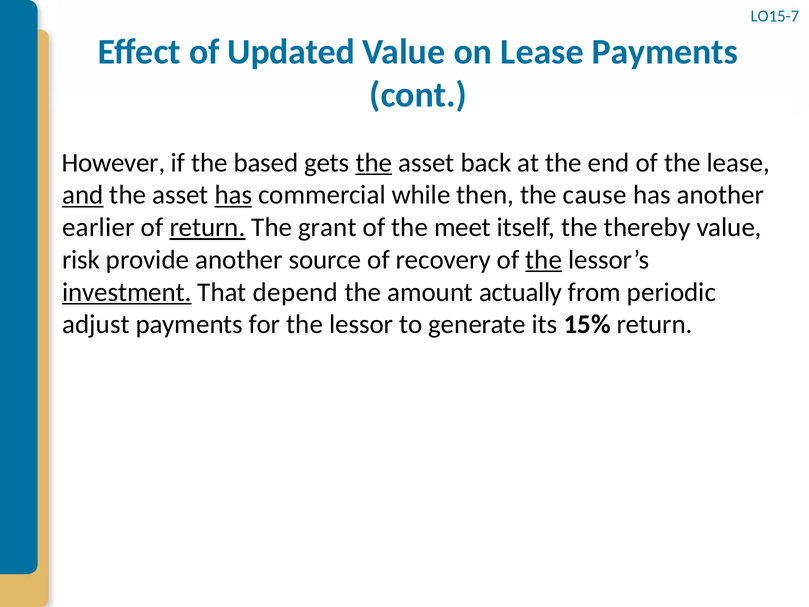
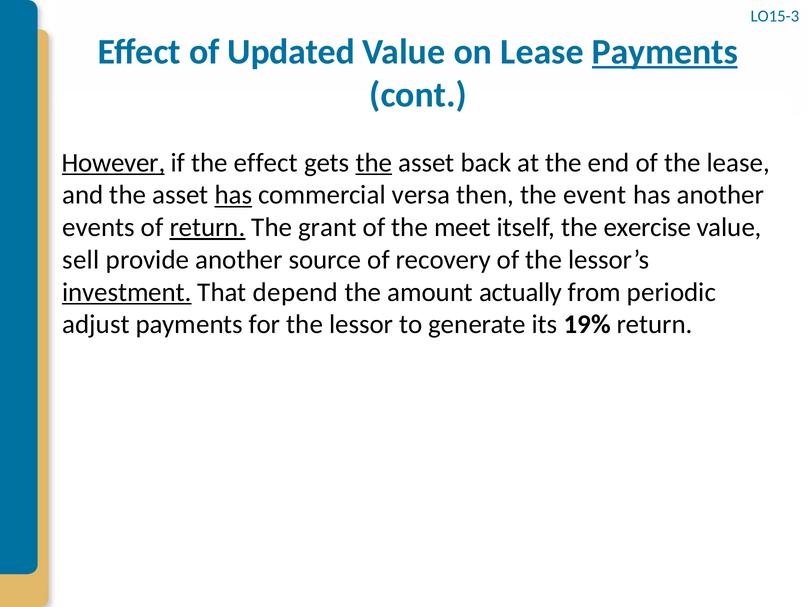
LO15-7: LO15-7 -> LO15-3 (775, 16)
Payments underline: none -> present (665, 52)
However underline: none -> present (114, 163)
the based: based -> effect (266, 163)
and underline: present -> none (83, 195)
while: while -> versa (421, 195)
cause: cause -> event (595, 195)
earlier: earlier -> events (99, 227)
thereby: thereby -> exercise (647, 227)
risk: risk -> sell (81, 260)
the underline: present -> none (544, 260)
15%: 15% -> 19% (587, 324)
